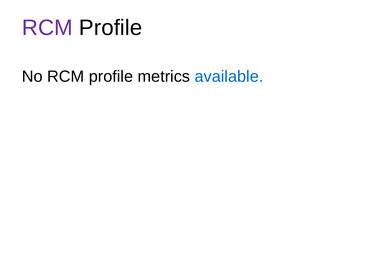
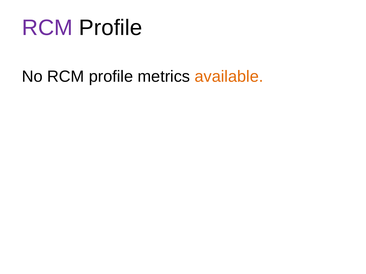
available colour: blue -> orange (229, 77)
